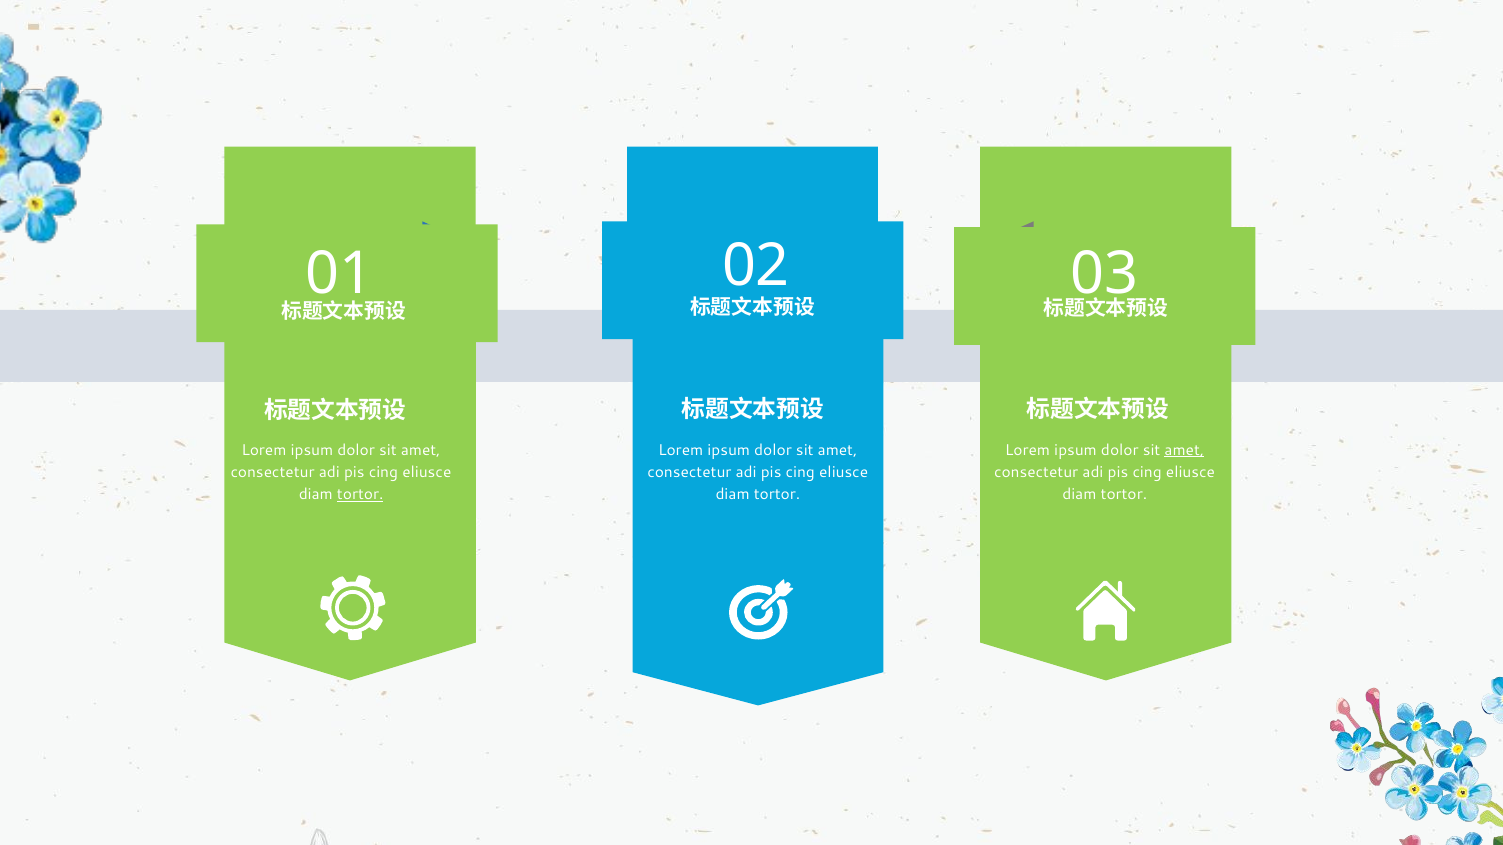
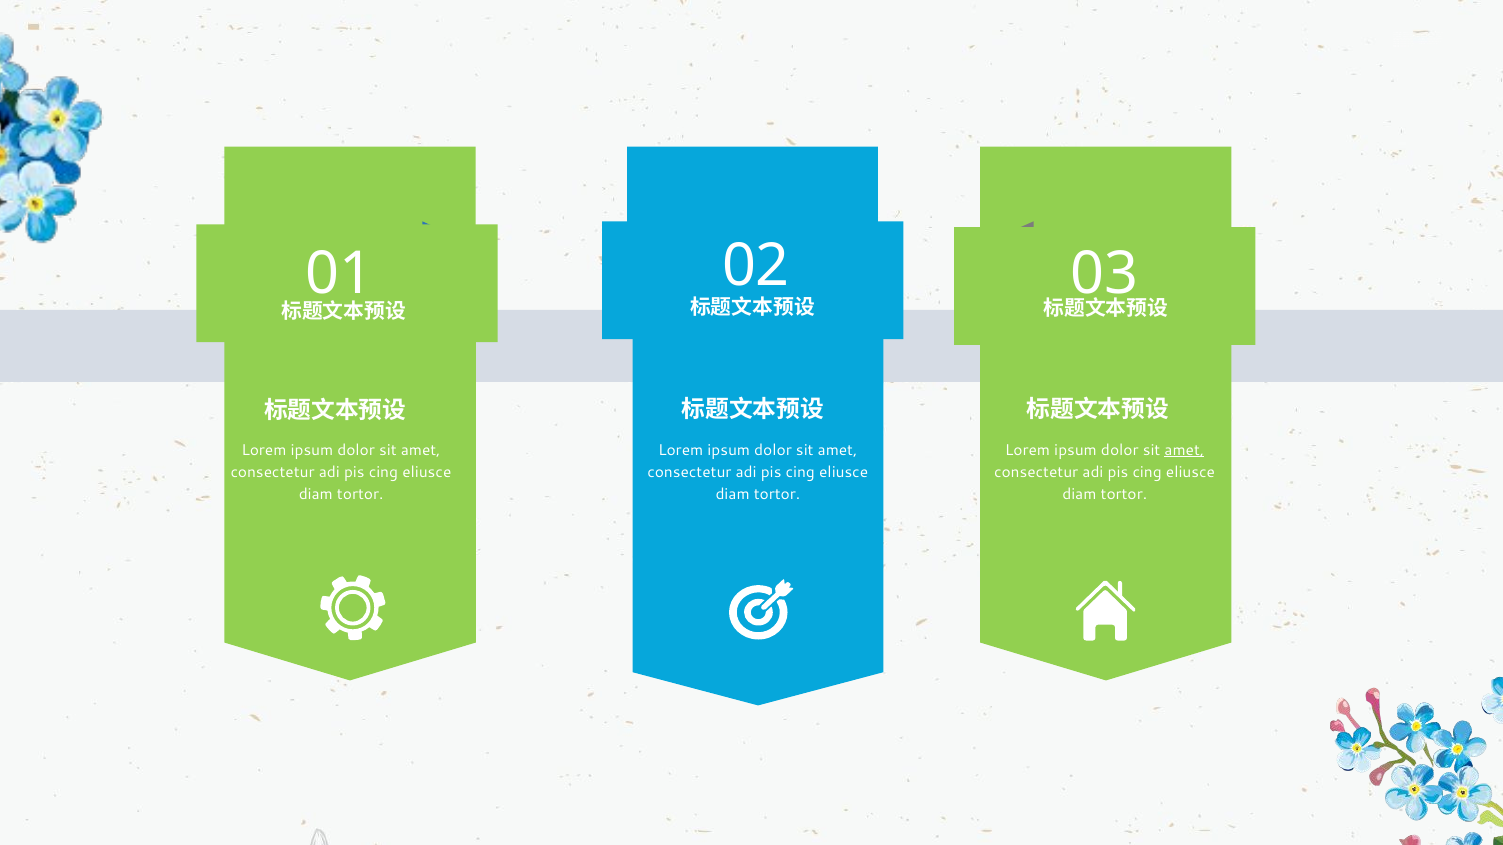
tortor underline: present -> none (360, 495)
